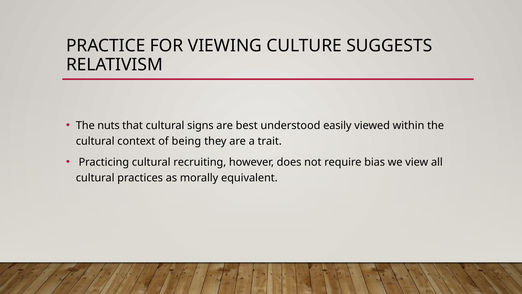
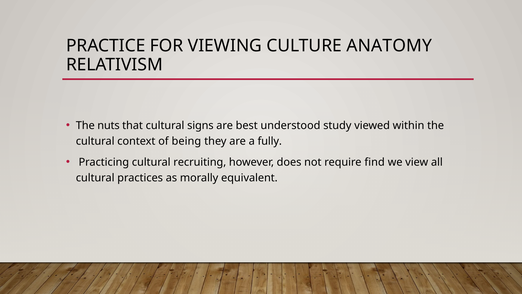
SUGGESTS: SUGGESTS -> ANATOMY (389, 46)
easily: easily -> study (337, 125)
trait: trait -> fully (270, 141)
bias: bias -> find (375, 162)
